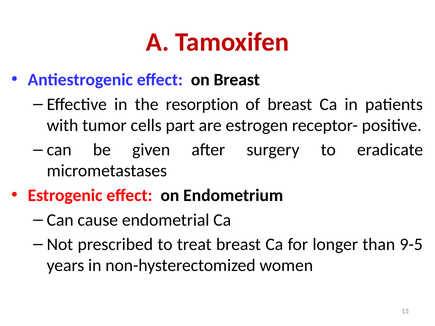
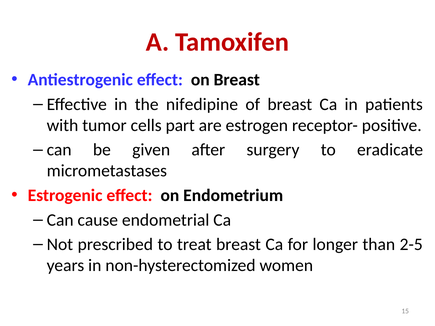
resorption: resorption -> nifedipine (202, 104)
9-5: 9-5 -> 2-5 (411, 245)
